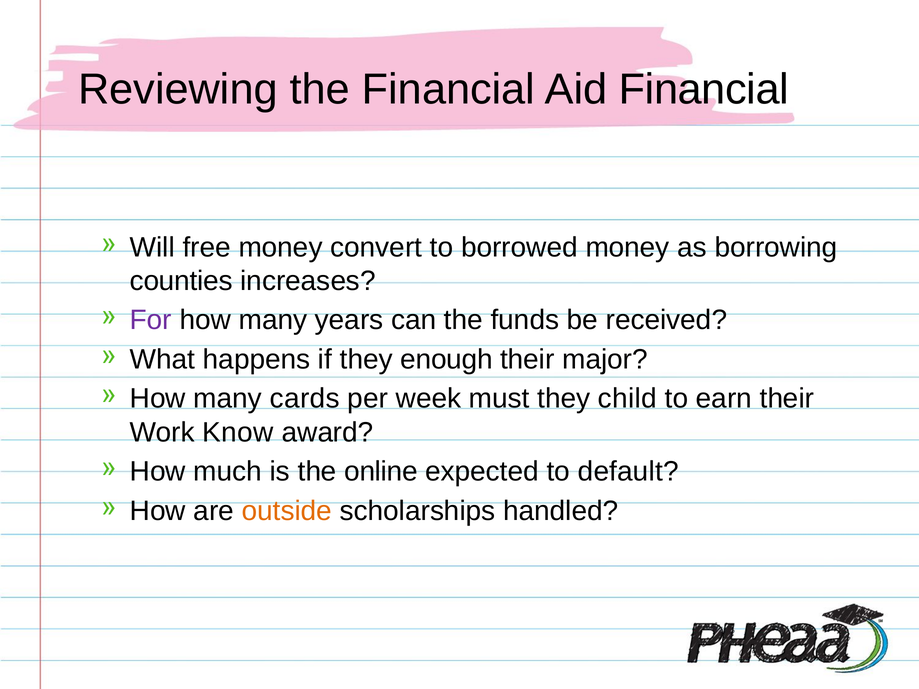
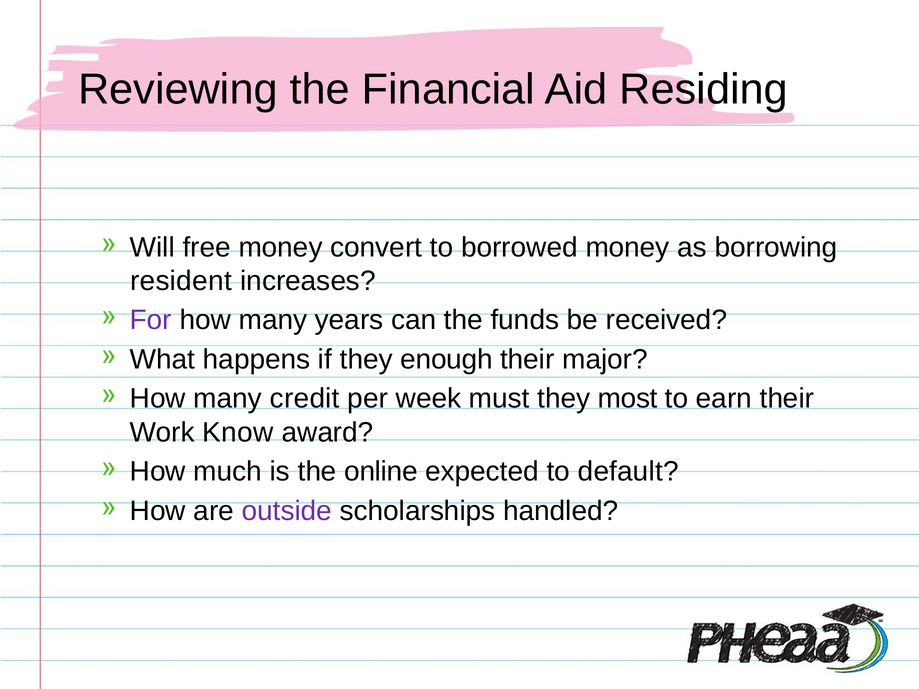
Aid Financial: Financial -> Residing (704, 90)
counties: counties -> resident (181, 281)
cards: cards -> credit (305, 399)
child: child -> most (628, 399)
outside colour: orange -> purple (287, 511)
